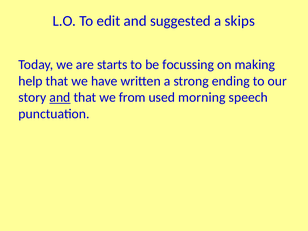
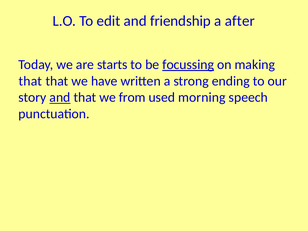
suggested: suggested -> friendship (180, 21)
skips: skips -> after (240, 21)
focussing underline: none -> present (188, 65)
help: help -> that (30, 81)
